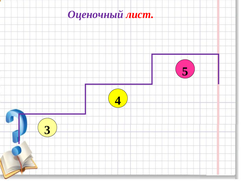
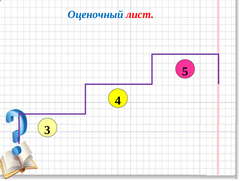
Оценочный colour: purple -> blue (96, 15)
